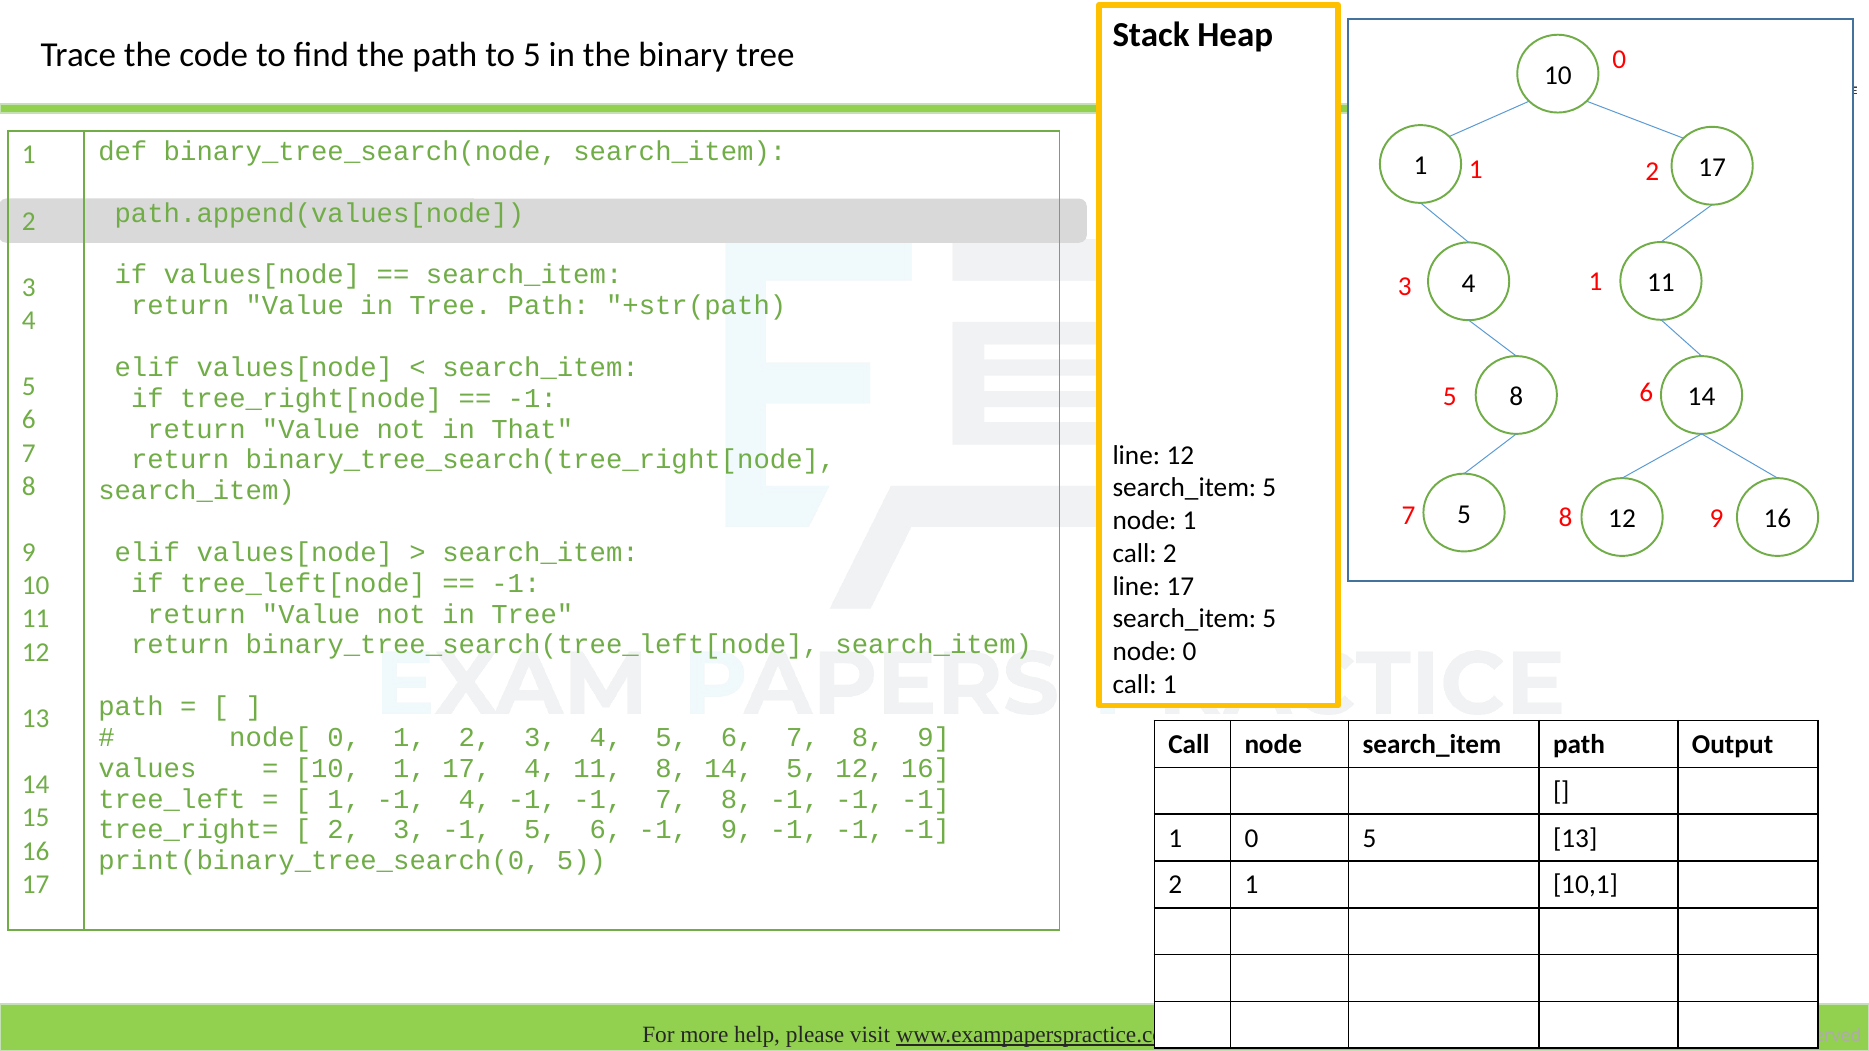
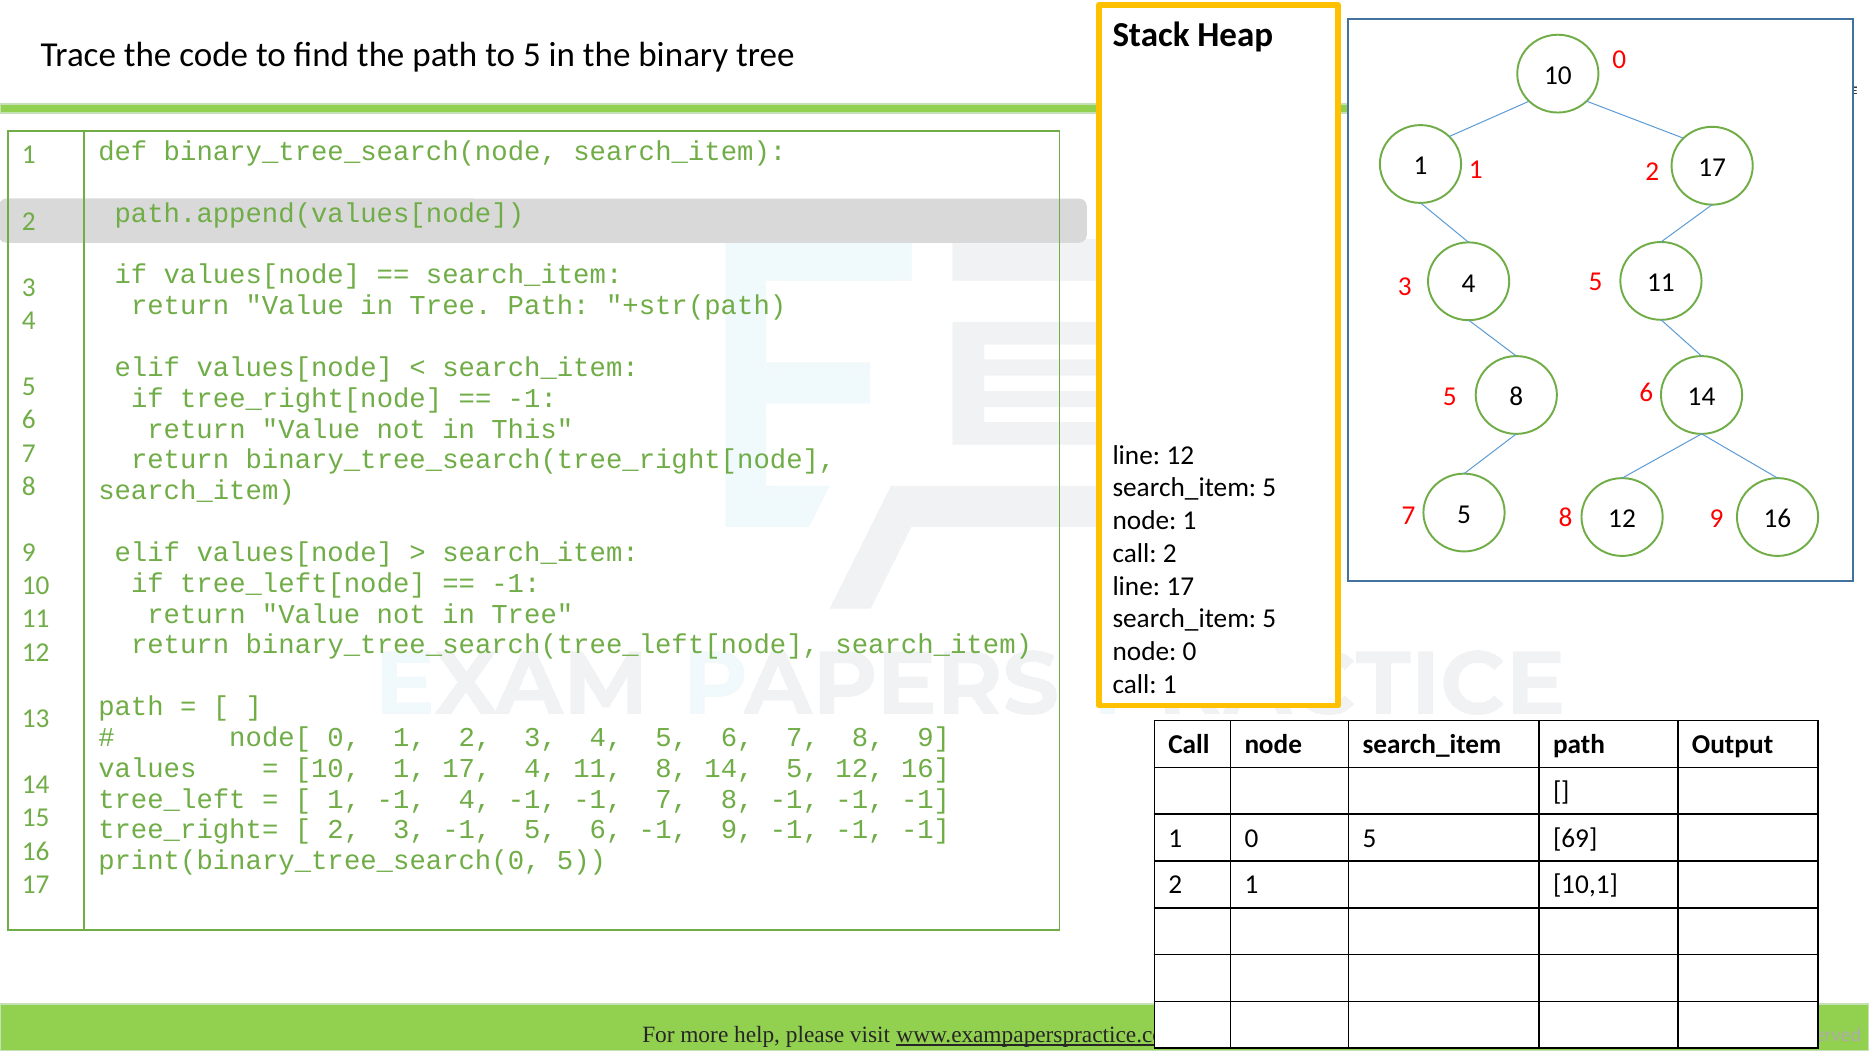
3 1: 1 -> 5 (1595, 282)
That: That -> This (532, 429)
5 13: 13 -> 69 (1575, 838)
